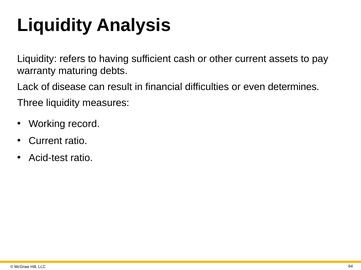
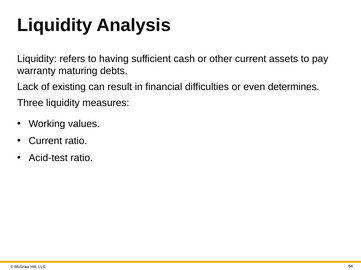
disease: disease -> existing (69, 87)
record: record -> values (84, 124)
